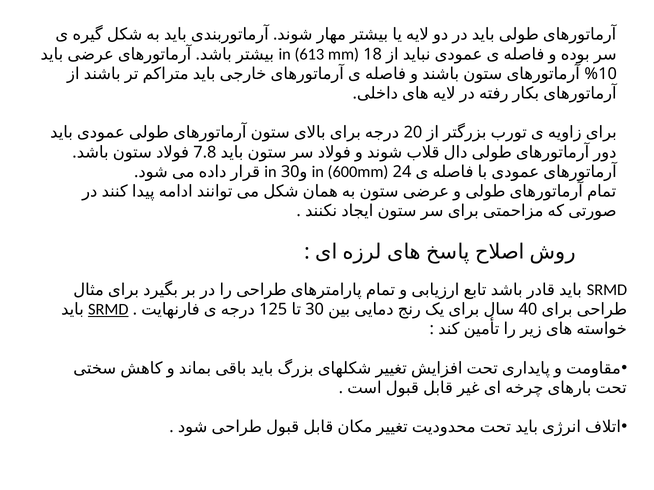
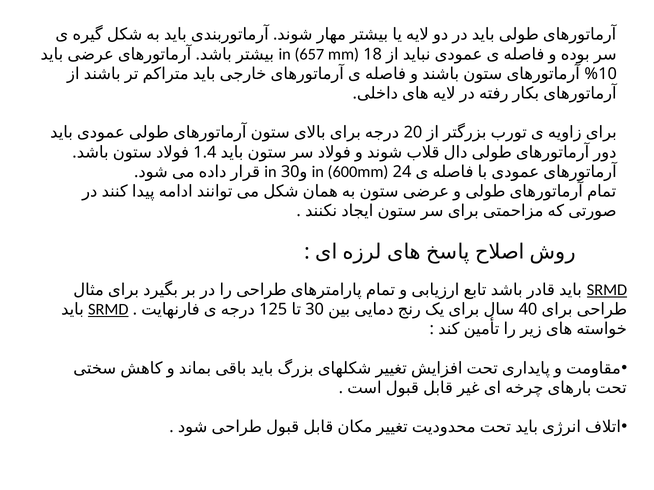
613: 613 -> 657 (309, 54)
7.8: 7.8 -> 1.4 (205, 152)
SRMD underline: none -> present (607, 290)
